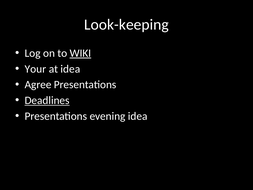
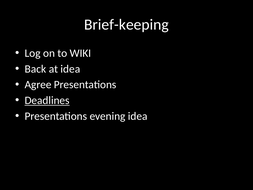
Look-keeping: Look-keeping -> Brief-keeping (126, 24)
WIKI underline: present -> none (80, 53)
Your: Your -> Back (35, 69)
